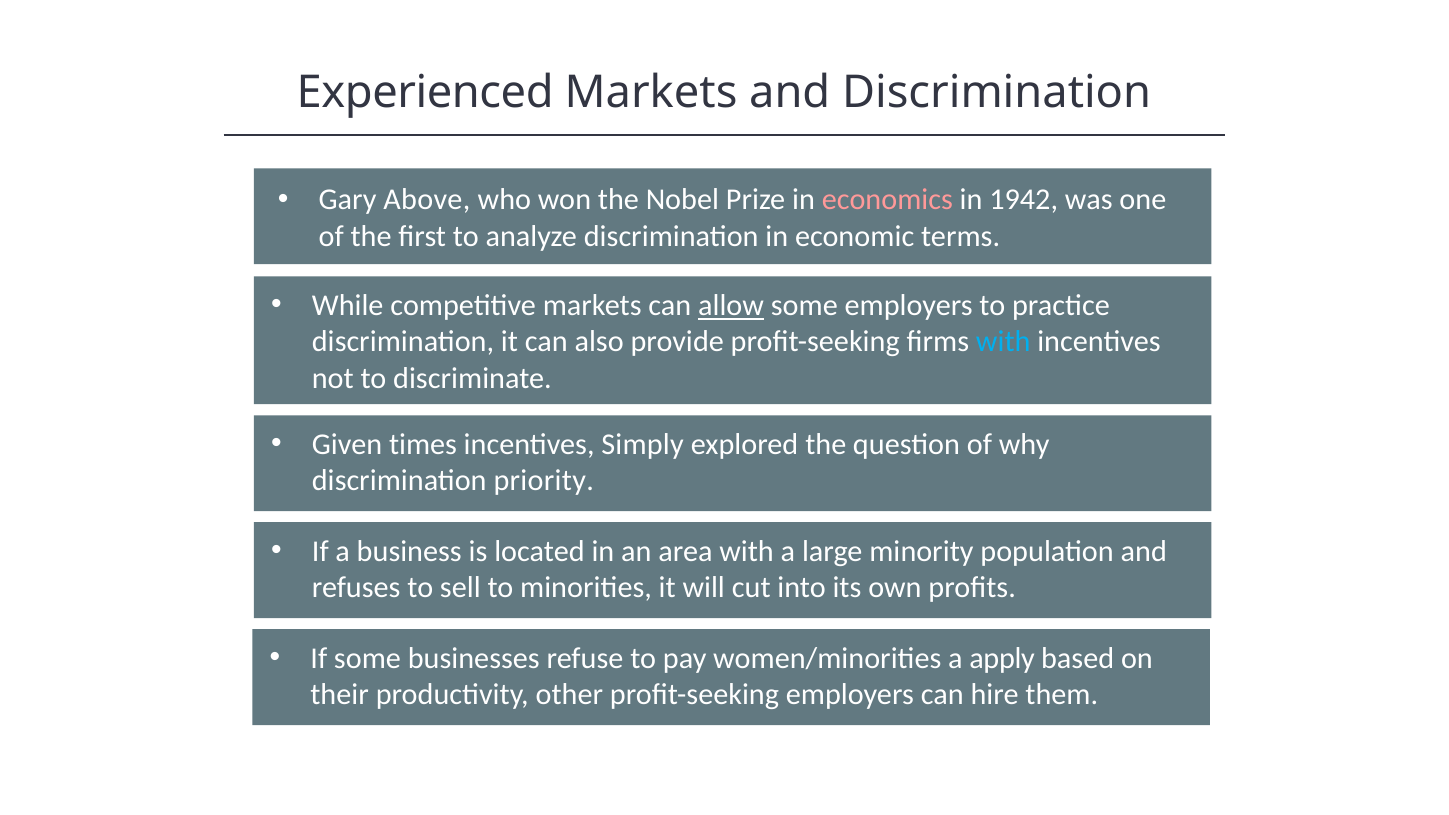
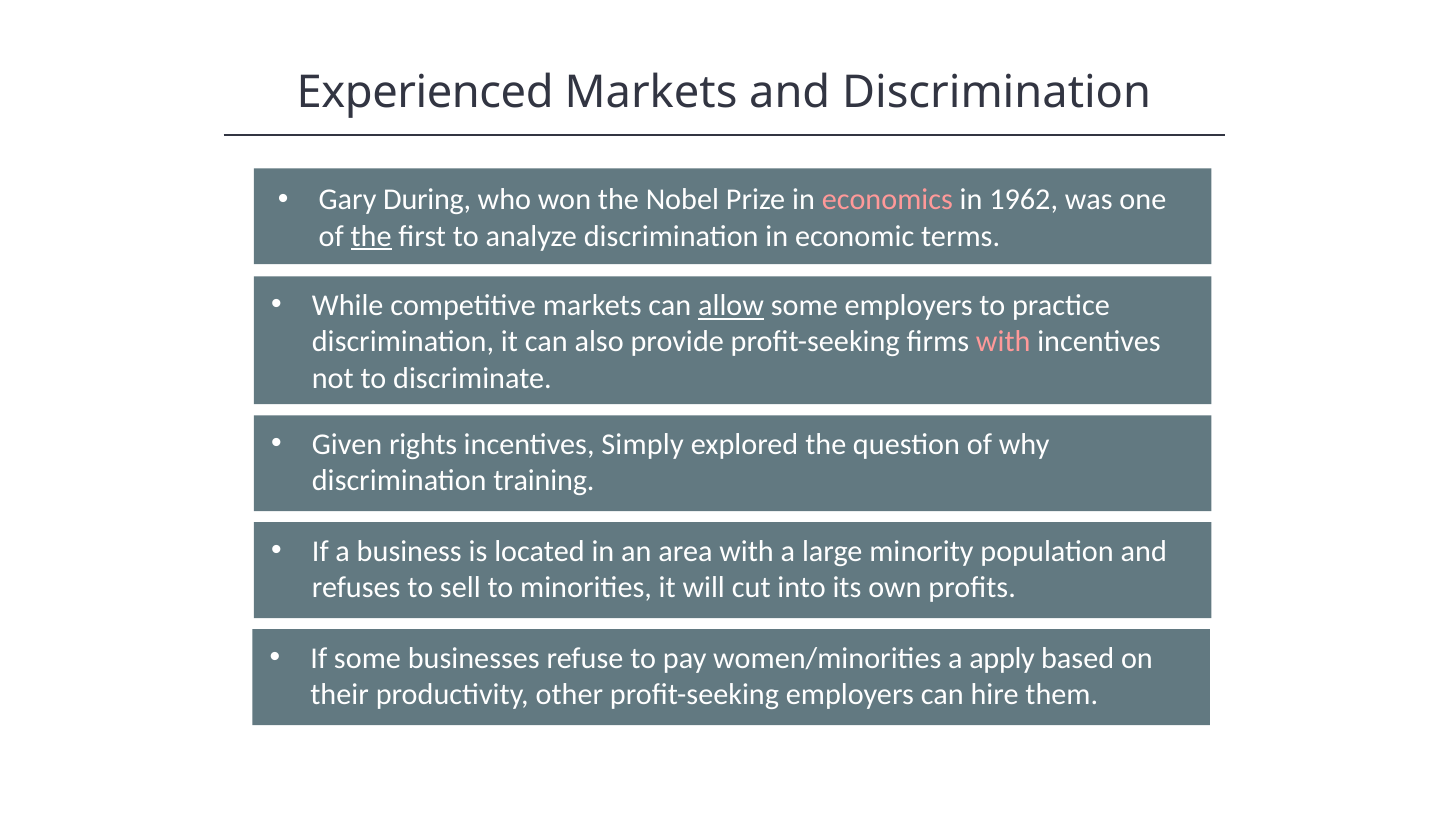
Above: Above -> During (427, 200)
1942: 1942 -> 1962 (1024, 200)
the underline: none -> present (371, 236)
with colour: light blue -> pink (1003, 342)
times: times -> rights (423, 445)
priority: priority -> training (544, 481)
